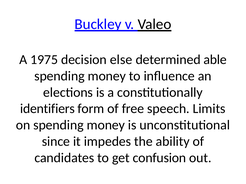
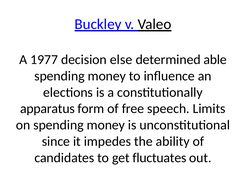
1975: 1975 -> 1977 (44, 60)
identifiers: identifiers -> apparatus (47, 109)
confusion: confusion -> fluctuates (159, 158)
